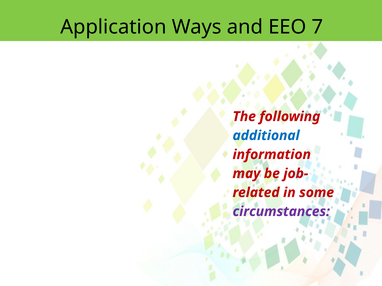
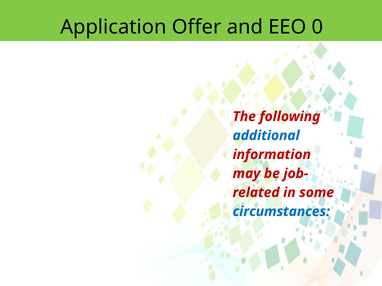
Ways: Ways -> Offer (197, 27)
7: 7 -> 0 (317, 27)
circumstances colour: purple -> blue (281, 212)
